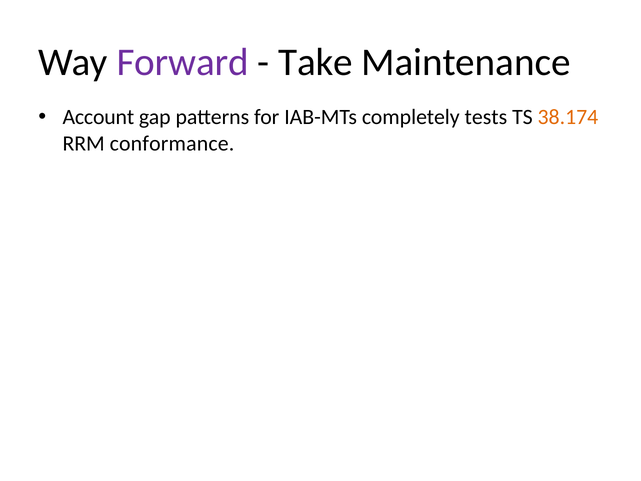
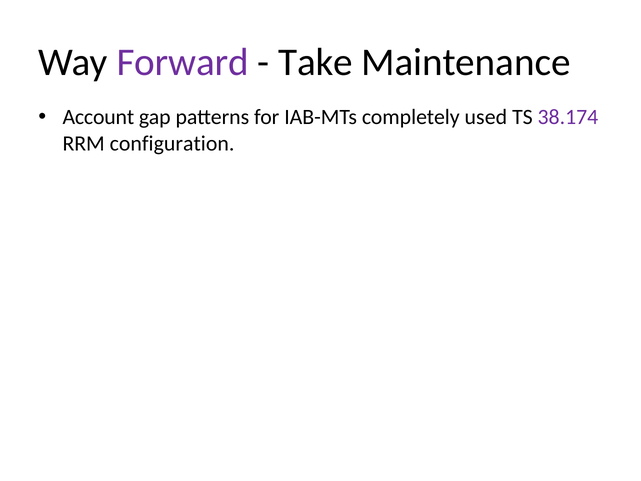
tests: tests -> used (486, 117)
38.174 colour: orange -> purple (568, 117)
conformance: conformance -> configuration (172, 143)
